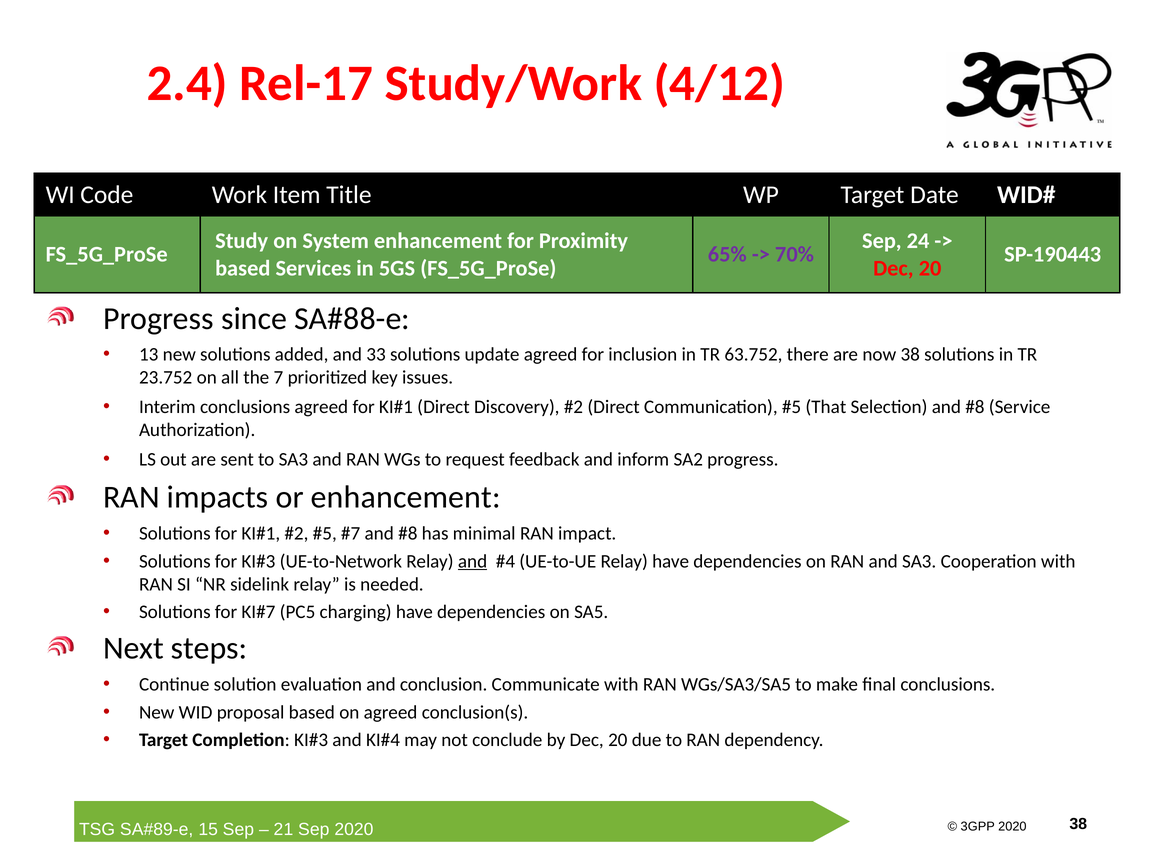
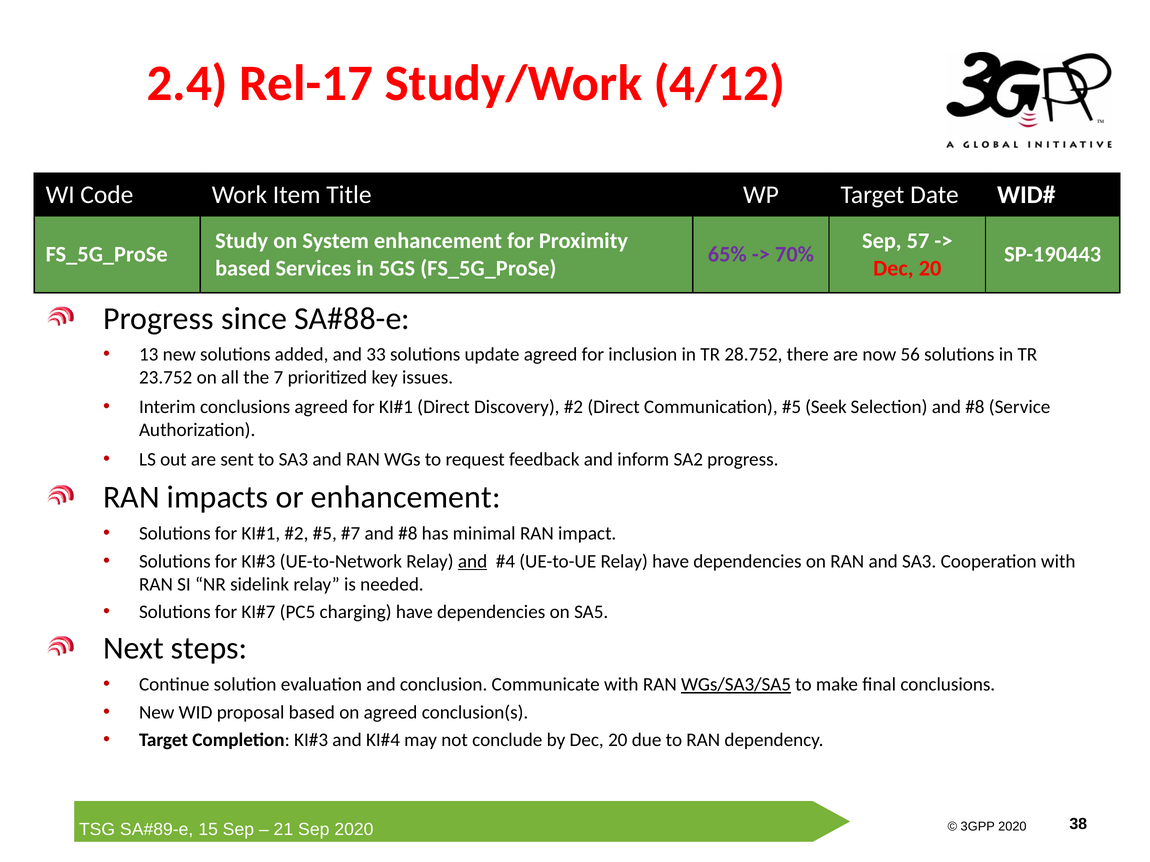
24: 24 -> 57 (918, 241)
63.752: 63.752 -> 28.752 (753, 355)
now 38: 38 -> 56 (910, 355)
That: That -> Seek (826, 407)
WGs/SA3/SA5 underline: none -> present (736, 685)
